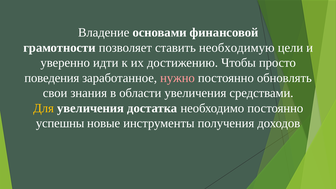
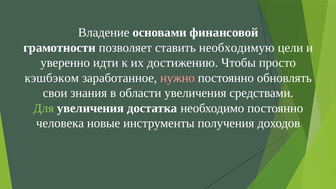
поведения: поведения -> кэшбэком (52, 78)
Для colour: yellow -> light green (44, 108)
успешны: успешны -> человека (60, 123)
